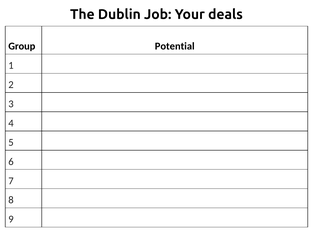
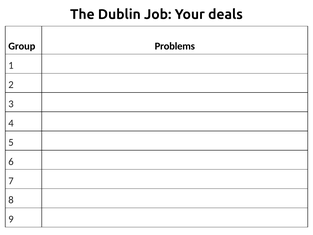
Potential: Potential -> Problems (175, 46)
